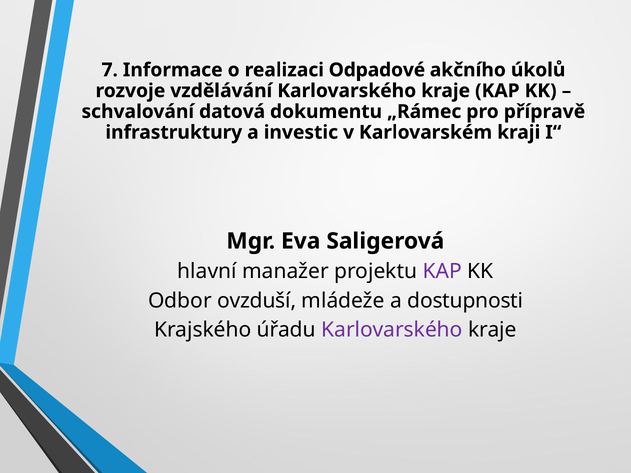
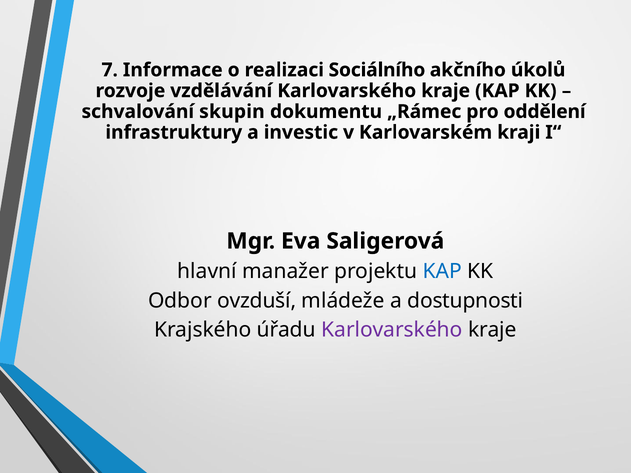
Odpadové: Odpadové -> Sociálního (377, 70)
datová: datová -> skupin (232, 112)
přípravě: přípravě -> oddělení (545, 112)
KAP colour: purple -> blue (442, 271)
